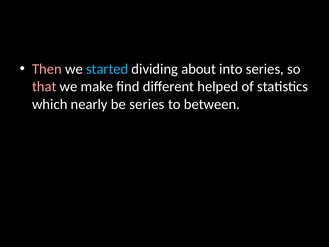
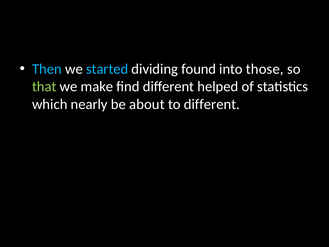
Then colour: pink -> light blue (47, 69)
about: about -> found (199, 69)
into series: series -> those (265, 69)
that colour: pink -> light green (44, 87)
be series: series -> about (147, 104)
to between: between -> different (212, 104)
